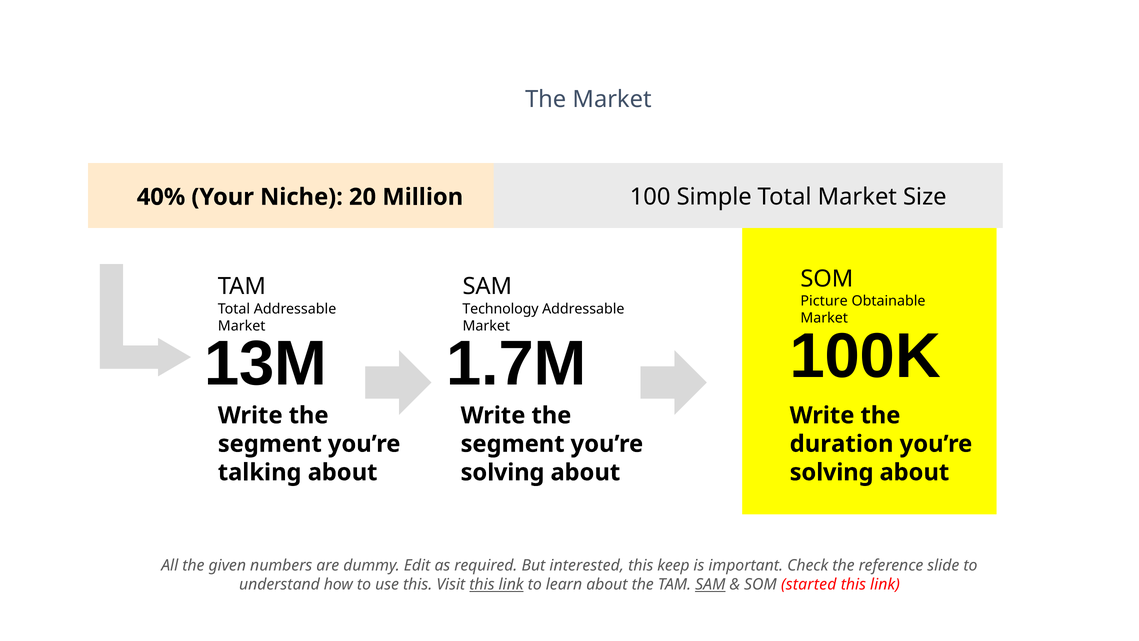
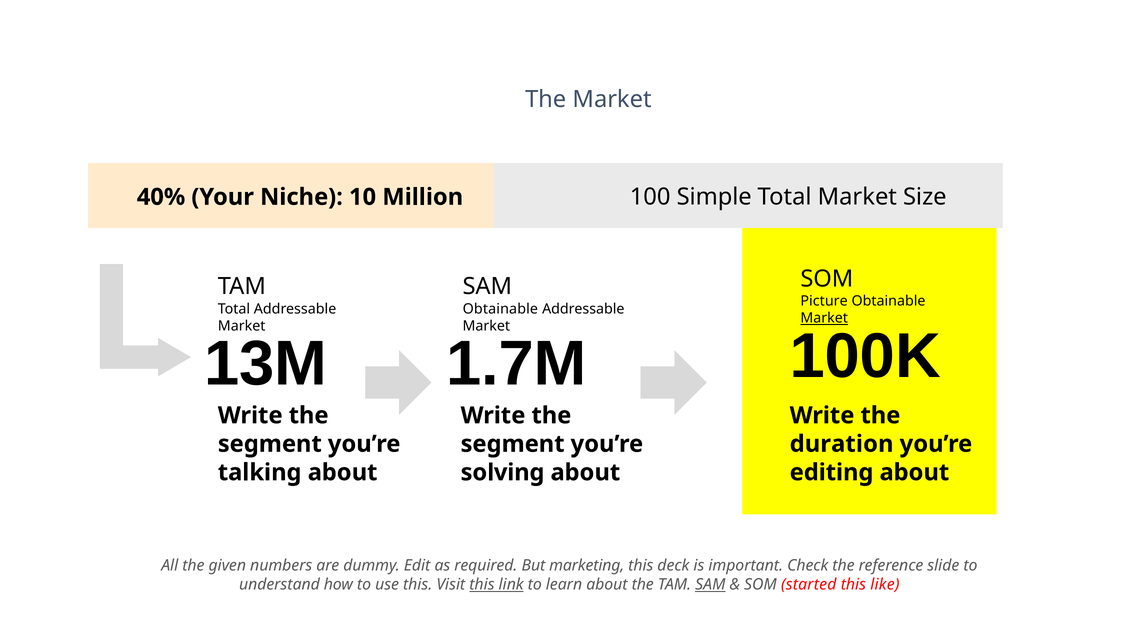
20: 20 -> 10 (363, 197)
Technology: Technology -> Obtainable (500, 309)
Market underline: none -> present (824, 318)
solving: solving -> editing (832, 472)
interested: interested -> marketing (587, 565)
keep: keep -> deck (673, 565)
link: link -> like (885, 584)
